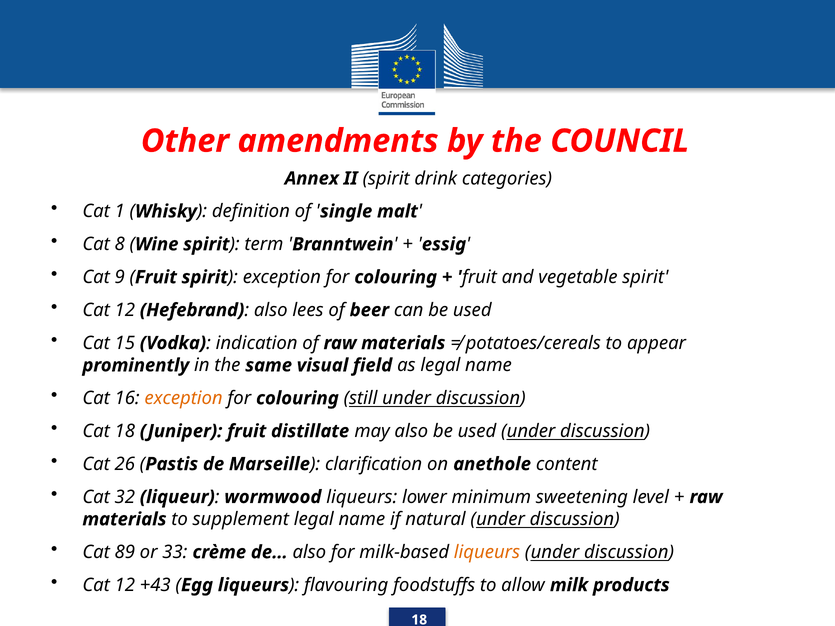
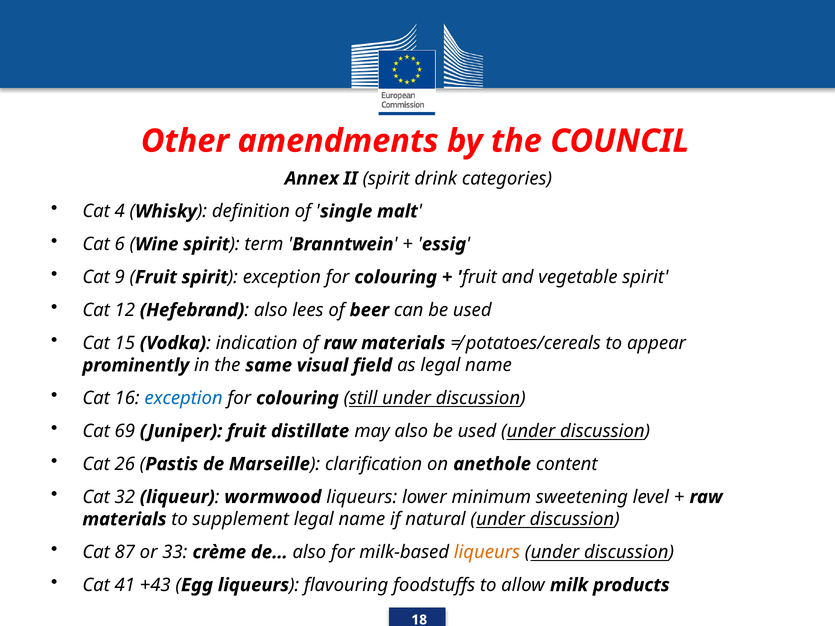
1: 1 -> 4 (120, 211)
8: 8 -> 6 (120, 244)
exception colour: orange -> blue (184, 398)
Cat 18: 18 -> 69 (125, 431)
89: 89 -> 87 (125, 552)
12: 12 -> 41 (125, 585)
